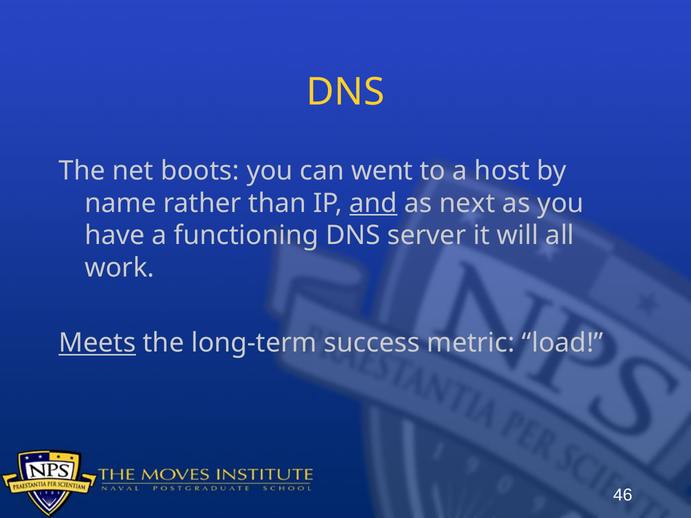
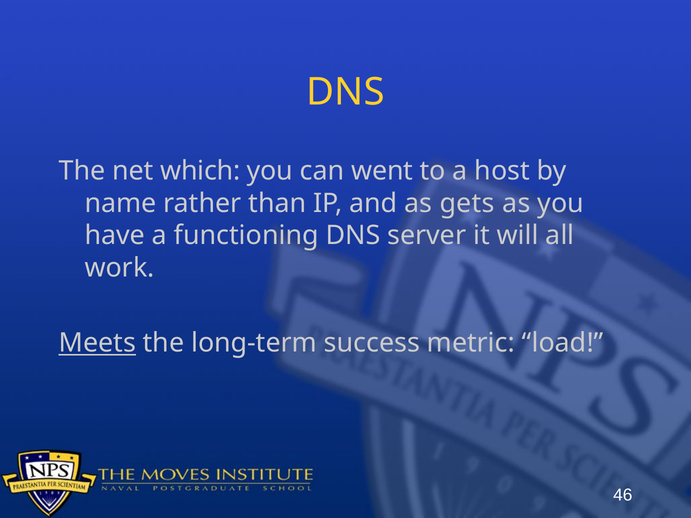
boots: boots -> which (200, 171)
and underline: present -> none (373, 203)
next: next -> gets (467, 203)
